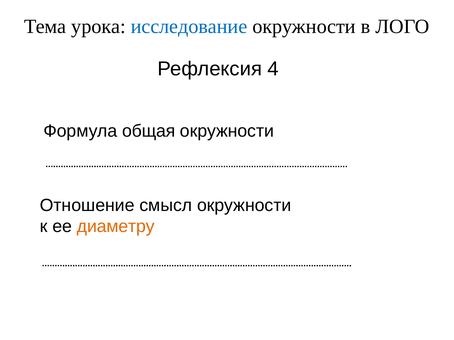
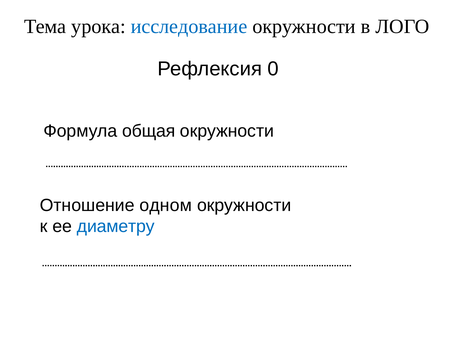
4: 4 -> 0 (273, 69)
смысл: смысл -> одном (166, 206)
диаметру colour: orange -> blue (116, 227)
